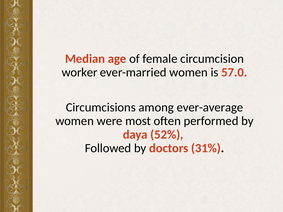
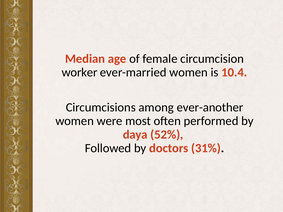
57.0: 57.0 -> 10.4 (234, 72)
ever-average: ever-average -> ever-another (210, 108)
